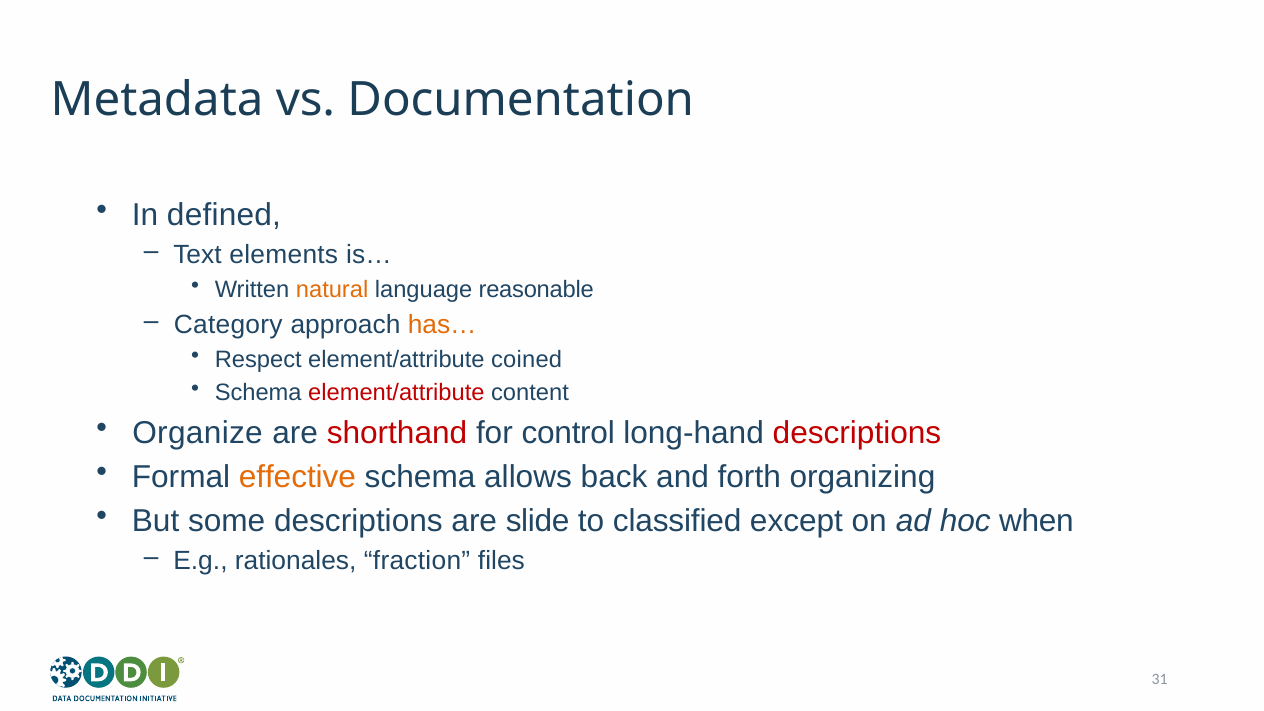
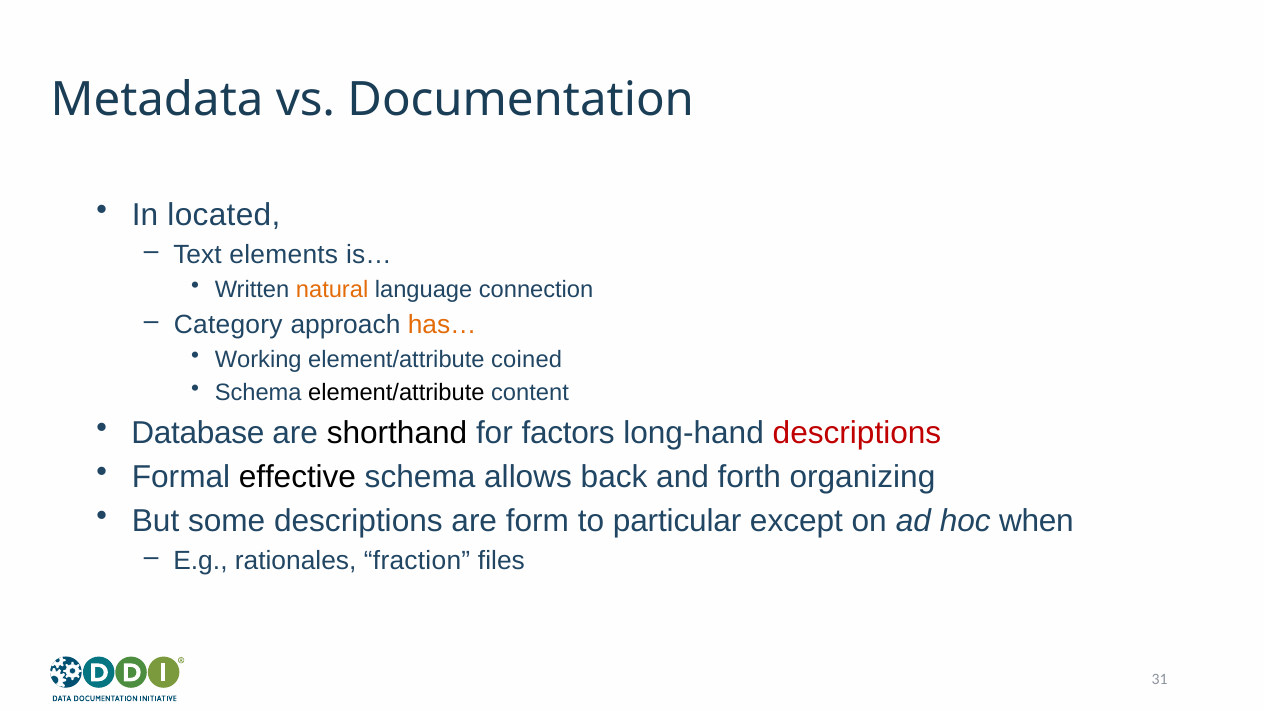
defined: defined -> located (224, 215)
reasonable: reasonable -> connection (536, 289)
Respect: Respect -> Working (258, 360)
element/attribute colour: red -> black (396, 393)
Organize: Organize -> Database (198, 433)
shorthand colour: red -> black (397, 433)
control: control -> factors (568, 433)
effective colour: orange -> black (297, 477)
slide: slide -> form (537, 521)
classified: classified -> particular (677, 521)
